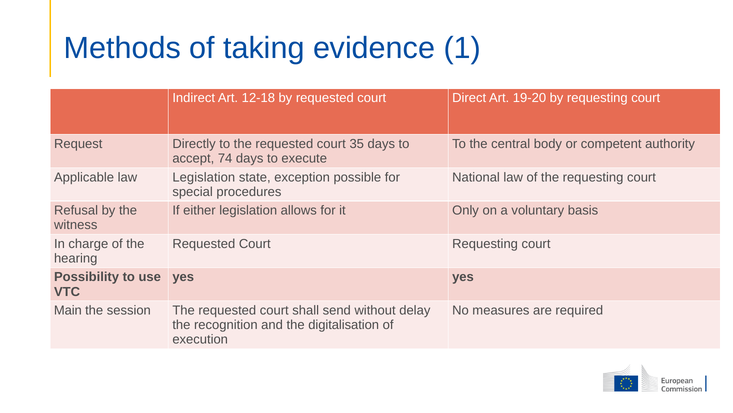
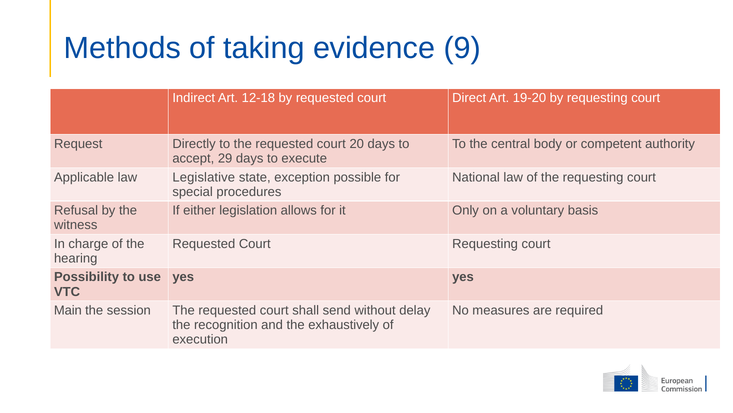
1: 1 -> 9 (462, 48)
35: 35 -> 20 (357, 144)
74: 74 -> 29 (225, 158)
law Legislation: Legislation -> Legislative (204, 177)
digitalisation: digitalisation -> exhaustively (344, 325)
